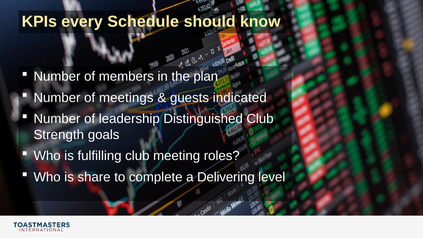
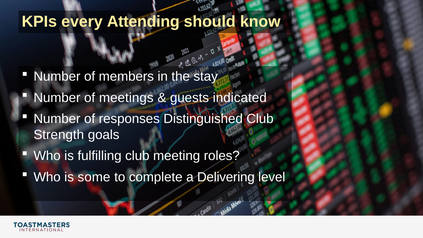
Schedule: Schedule -> Attending (143, 22)
plan: plan -> stay (206, 77)
leadership: leadership -> responses (129, 119)
share: share -> some (94, 177)
